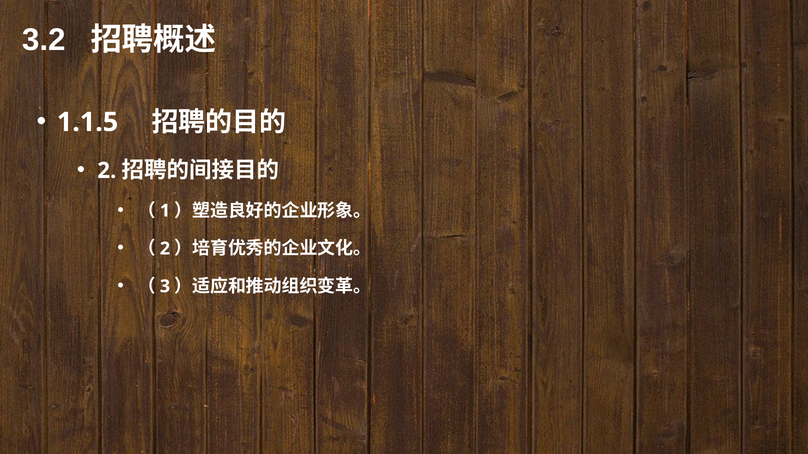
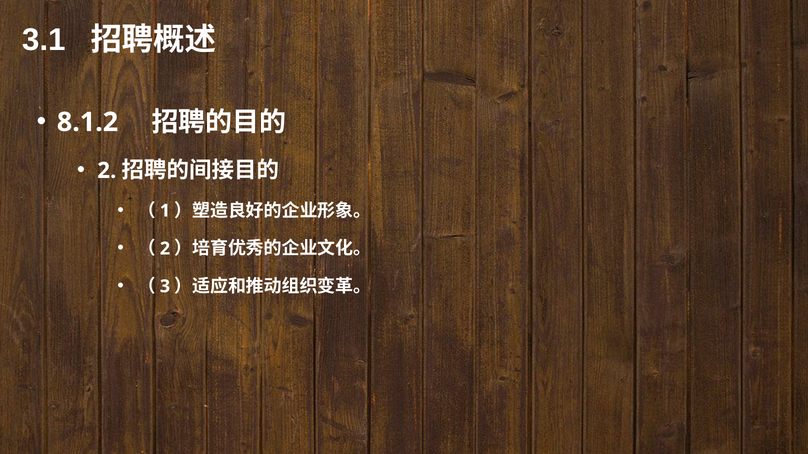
3.2: 3.2 -> 3.1 (44, 40)
1.1.5: 1.1.5 -> 8.1.2 (88, 122)
